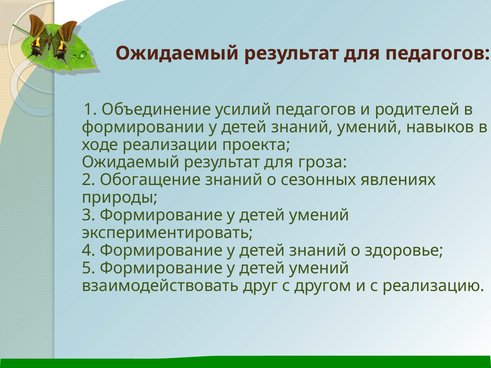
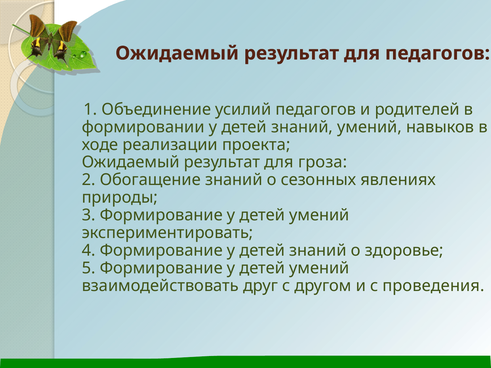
реализацию: реализацию -> проведения (433, 286)
